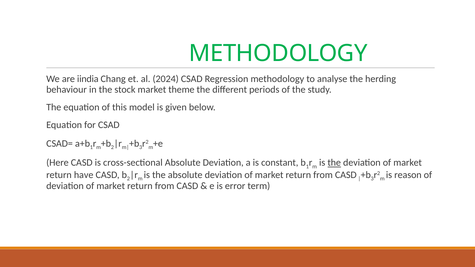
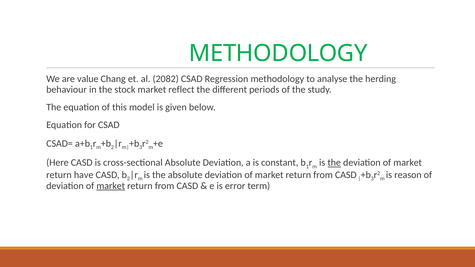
iindia: iindia -> value (88, 79)
2024: 2024 -> 2082 (166, 79)
theme: theme -> reflect (181, 90)
market underline: none -> present (111, 186)
